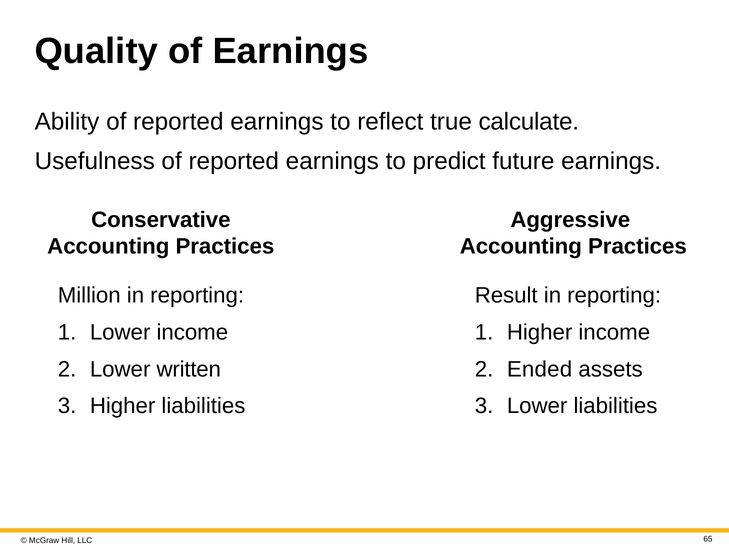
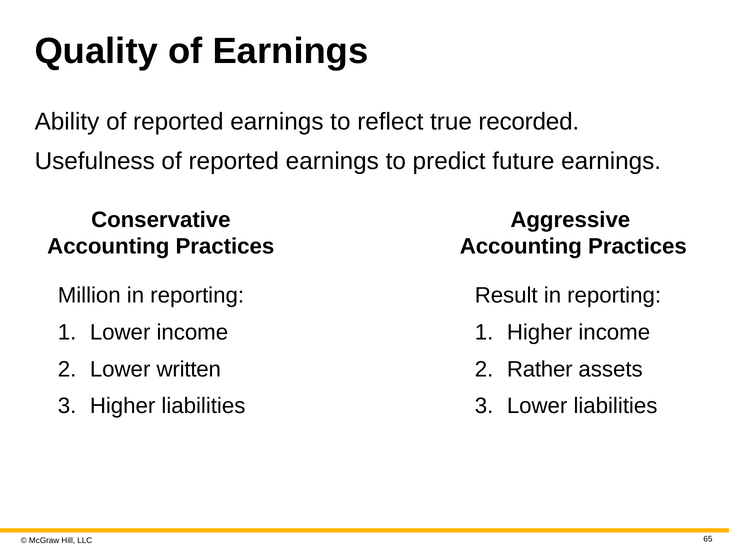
calculate: calculate -> recorded (529, 122)
Ended: Ended -> Rather (540, 369)
